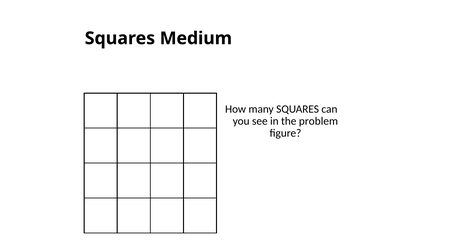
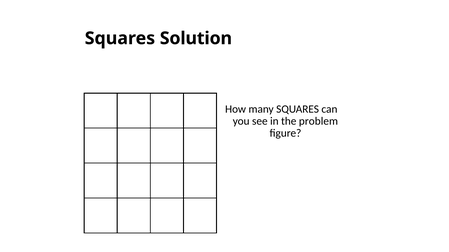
Medium: Medium -> Solution (196, 38)
